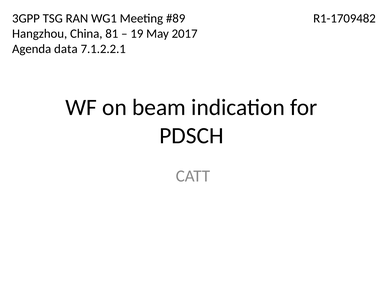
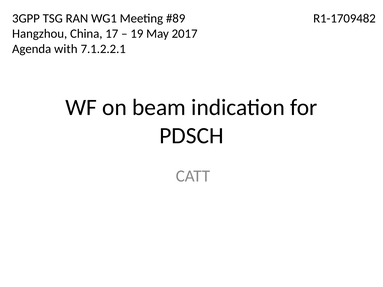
81: 81 -> 17 (112, 34)
data: data -> with (66, 49)
